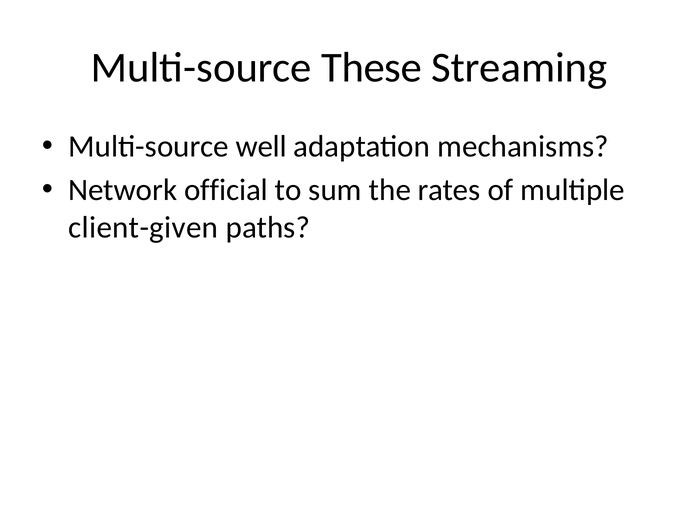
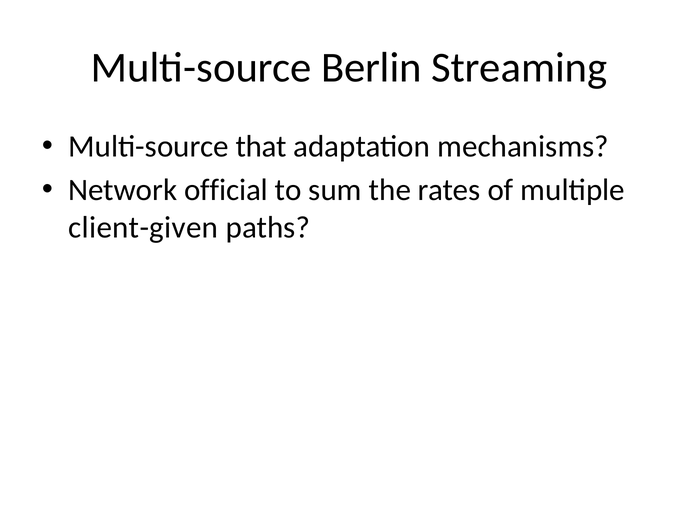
These: These -> Berlin (371, 68)
well: well -> that (261, 147)
